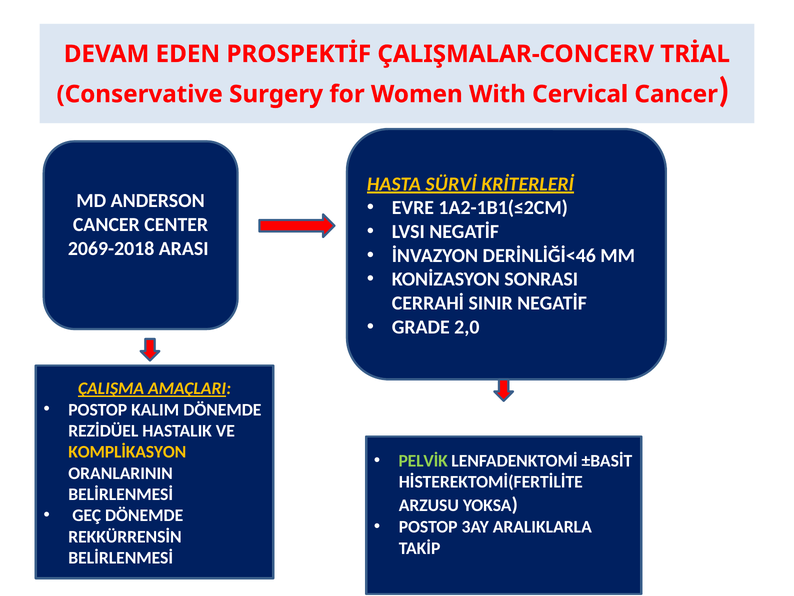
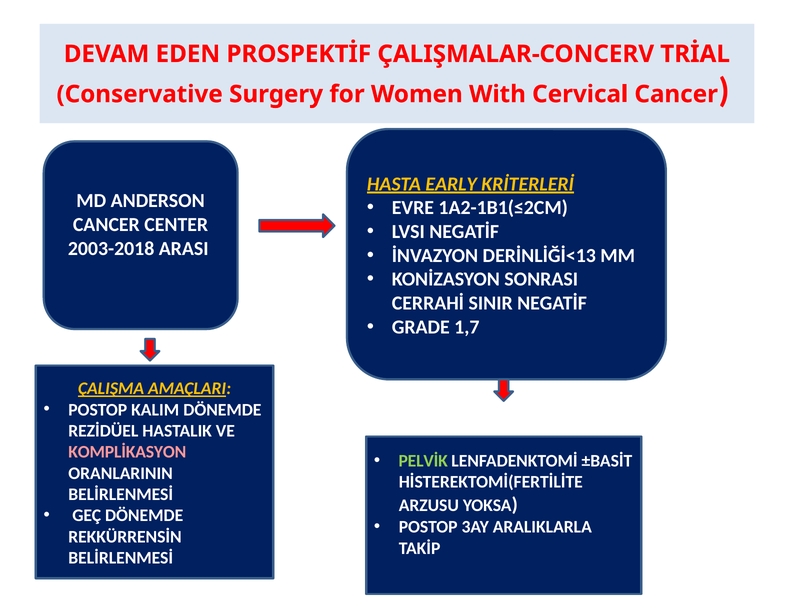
SÜRVİ: SÜRVİ -> EARLY (451, 184)
2069-2018: 2069-2018 -> 2003-2018 (111, 248)
DERİNLİĞİ<46: DERİNLİĞİ<46 -> DERİNLİĞİ<13 (539, 255)
2,0: 2,0 -> 1,7 (467, 327)
KOMPLİKASYON colour: yellow -> pink (127, 452)
